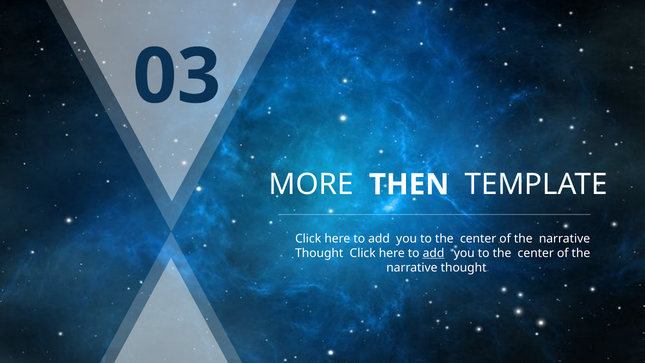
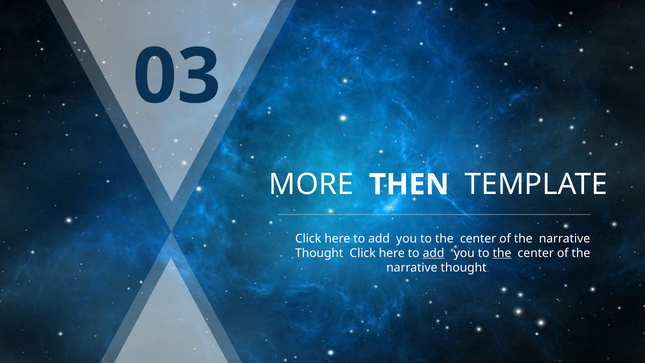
the underline: none -> present (502, 253)
